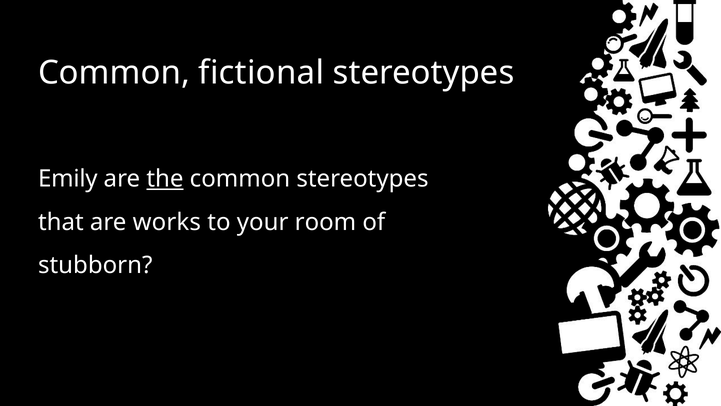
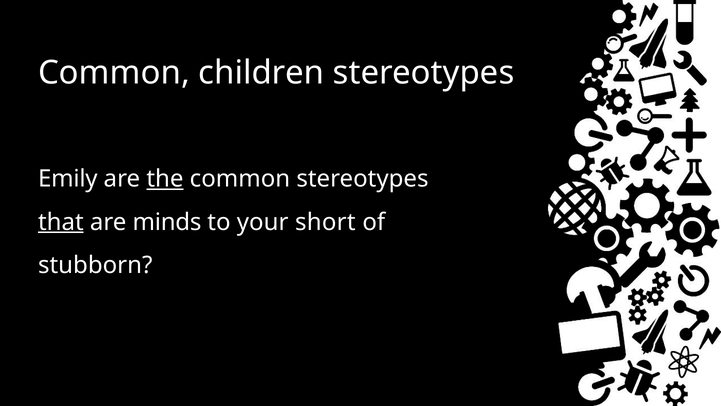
fictional: fictional -> children (261, 73)
that underline: none -> present (61, 222)
works: works -> minds (167, 222)
room: room -> short (325, 222)
